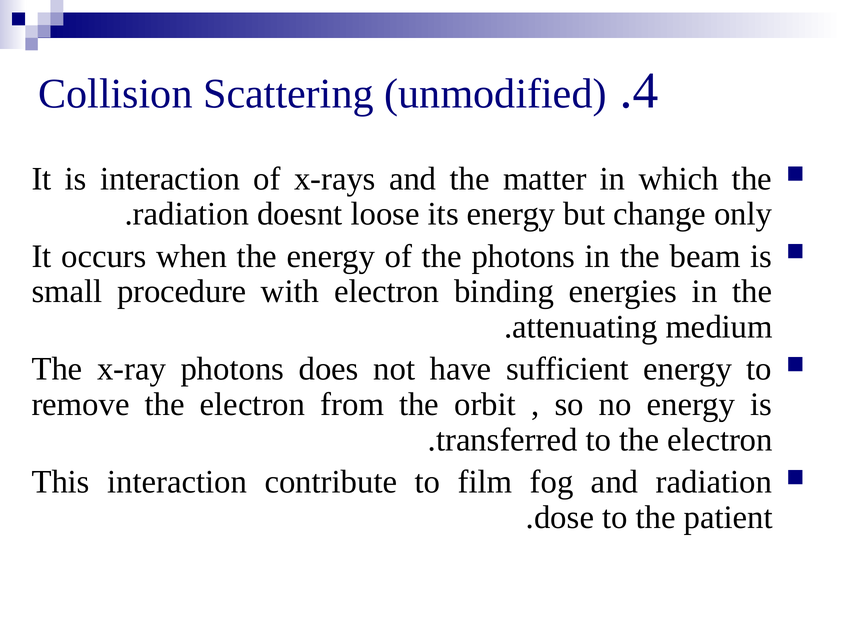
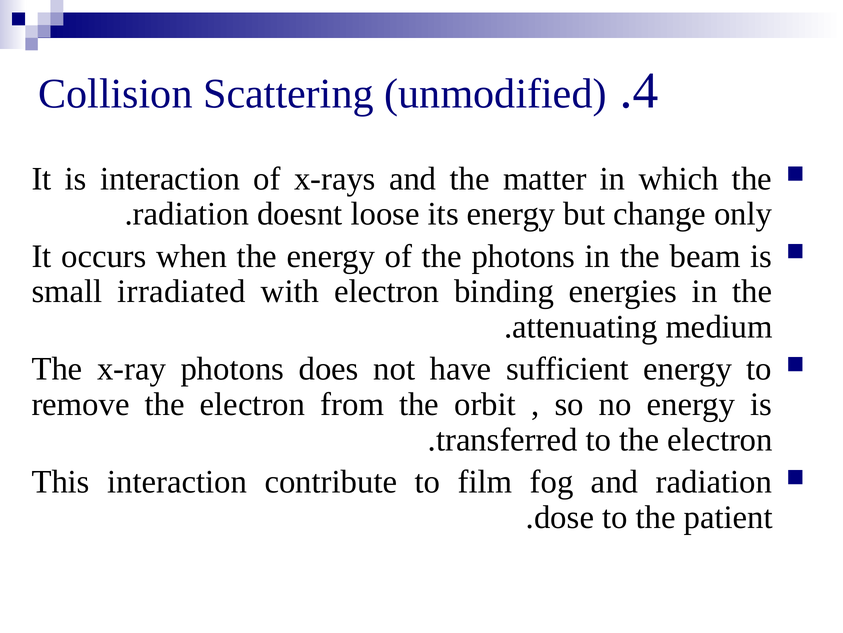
procedure: procedure -> irradiated (182, 291)
